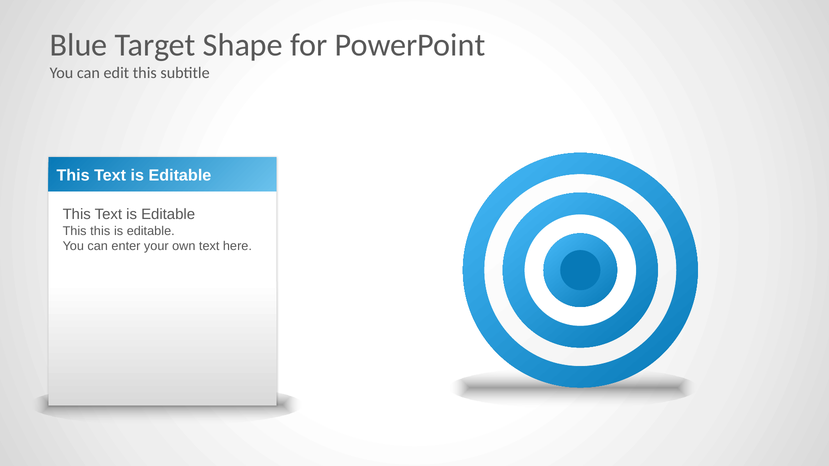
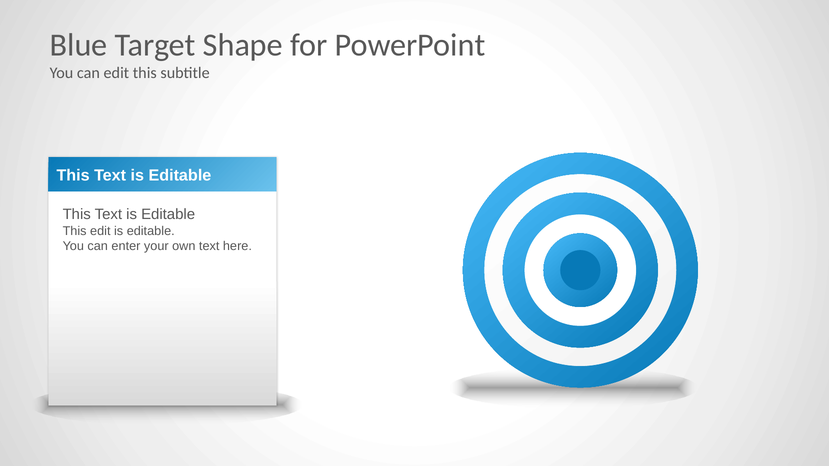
This this: this -> edit (100, 231)
